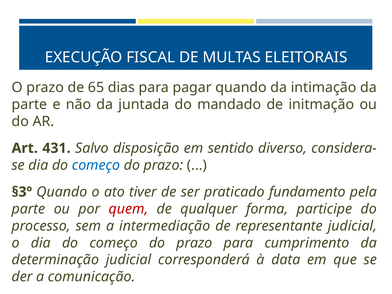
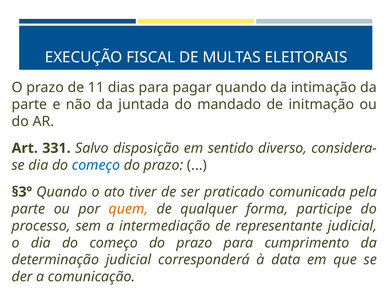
65: 65 -> 11 (96, 87)
431: 431 -> 331 (56, 148)
fundamento: fundamento -> comunicada (307, 192)
quem colour: red -> orange (128, 209)
